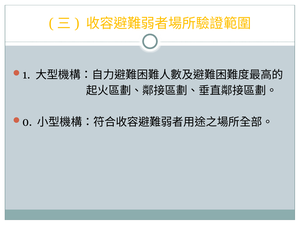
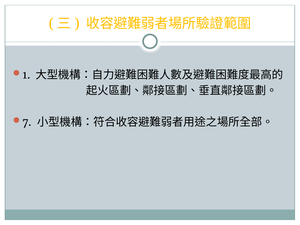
0: 0 -> 7 (27, 122)
